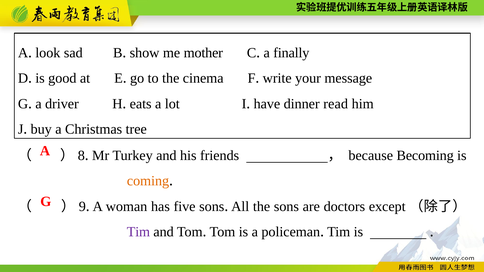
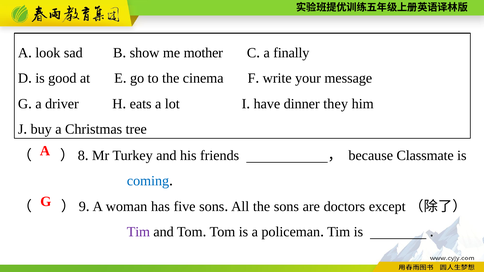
read: read -> they (336, 104)
Becoming: Becoming -> Classmate (425, 156)
coming colour: orange -> blue (148, 181)
